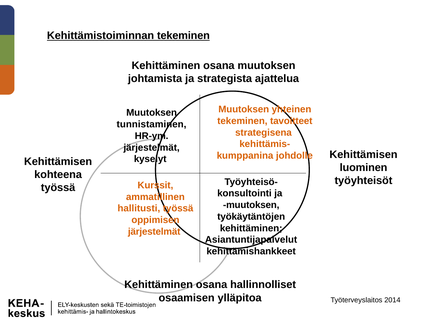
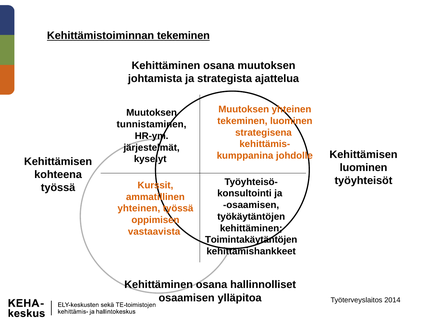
tekeminen tavoitteet: tavoitteet -> luominen (291, 121)
muutoksen: muutoksen -> osaamisen (251, 205)
hallitusti: hallitusti -> yhteinen (139, 208)
järjestelmät: järjestelmät -> vastaavista (154, 231)
Asiantuntijapalvelut: Asiantuntijapalvelut -> Toimintakäytäntöjen (251, 239)
